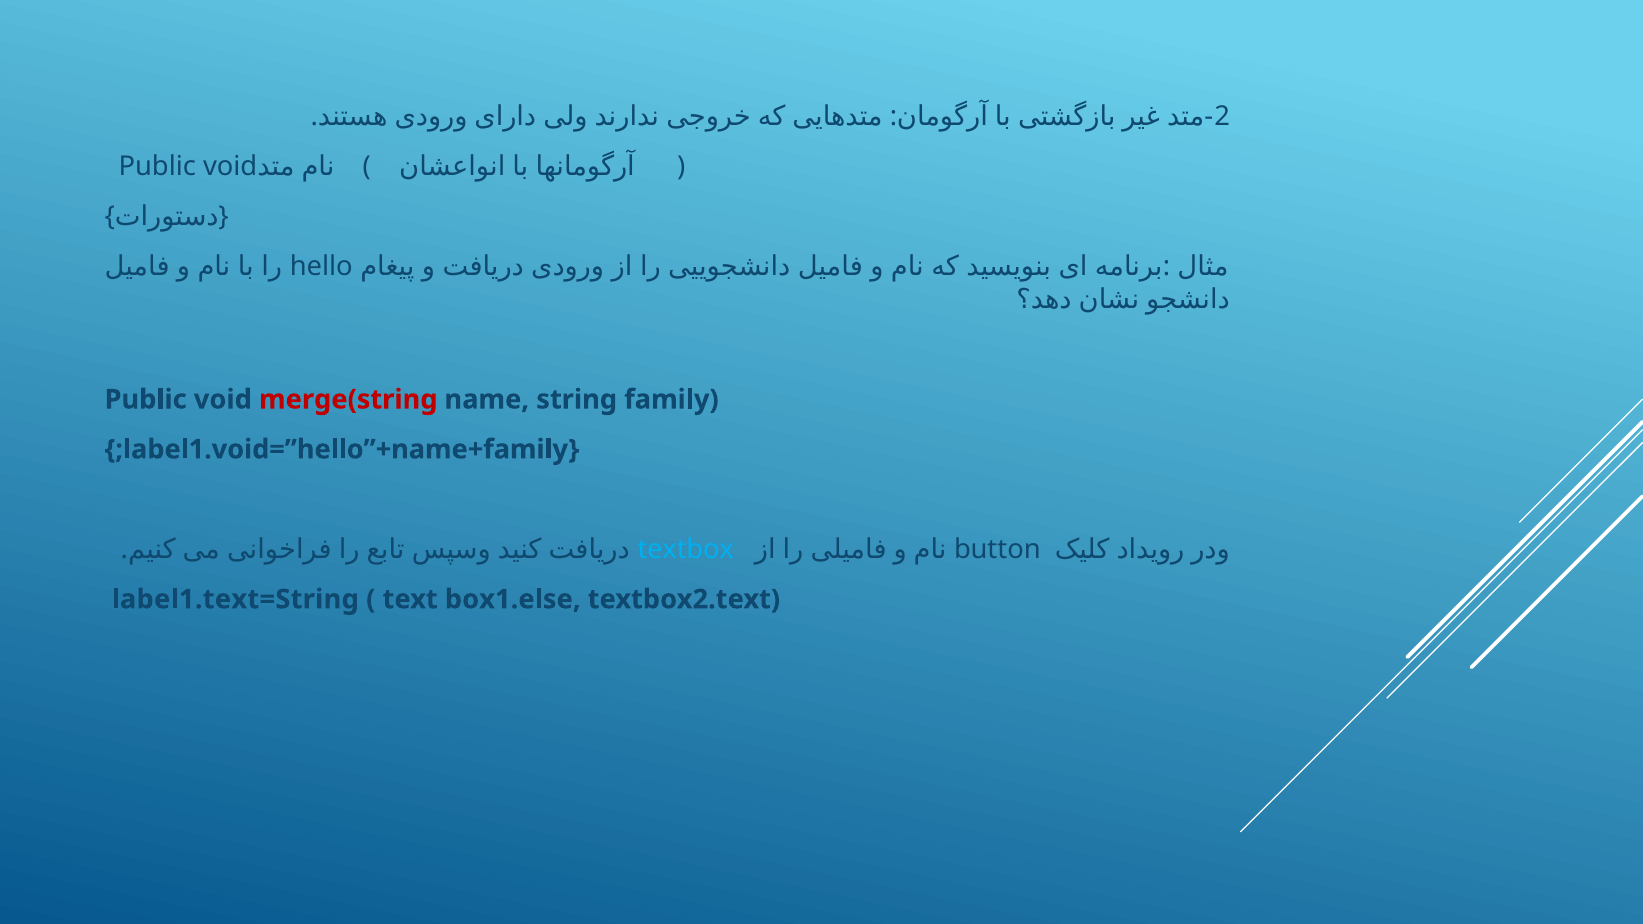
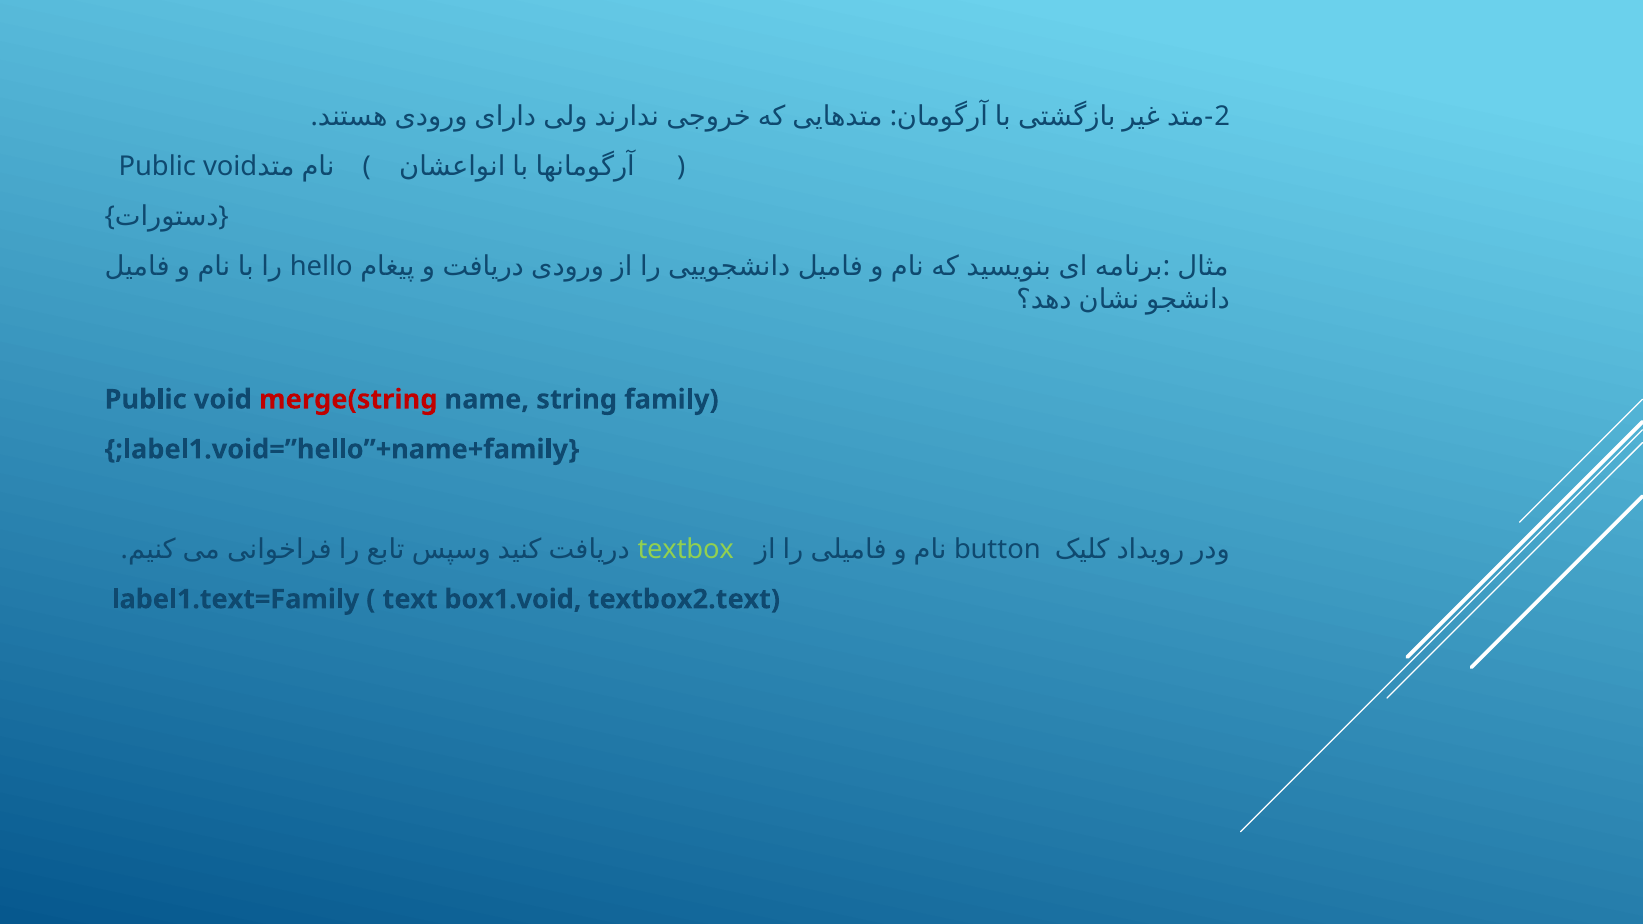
textbox colour: light blue -> light green (686, 549)
label1.text=String: label1.text=String -> label1.text=Family (235, 599)
box1.else: box1.else -> box1.void (513, 599)
